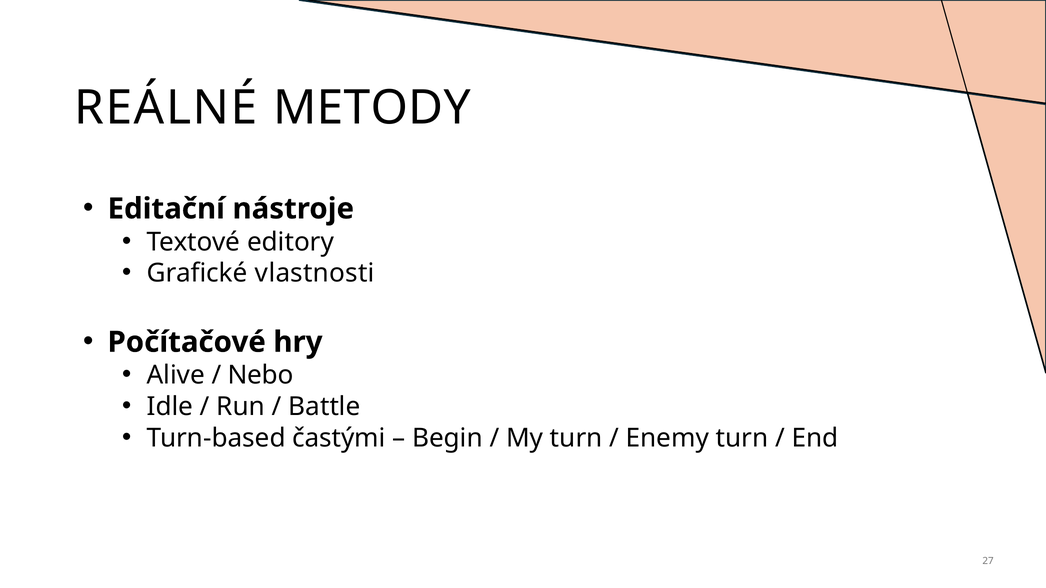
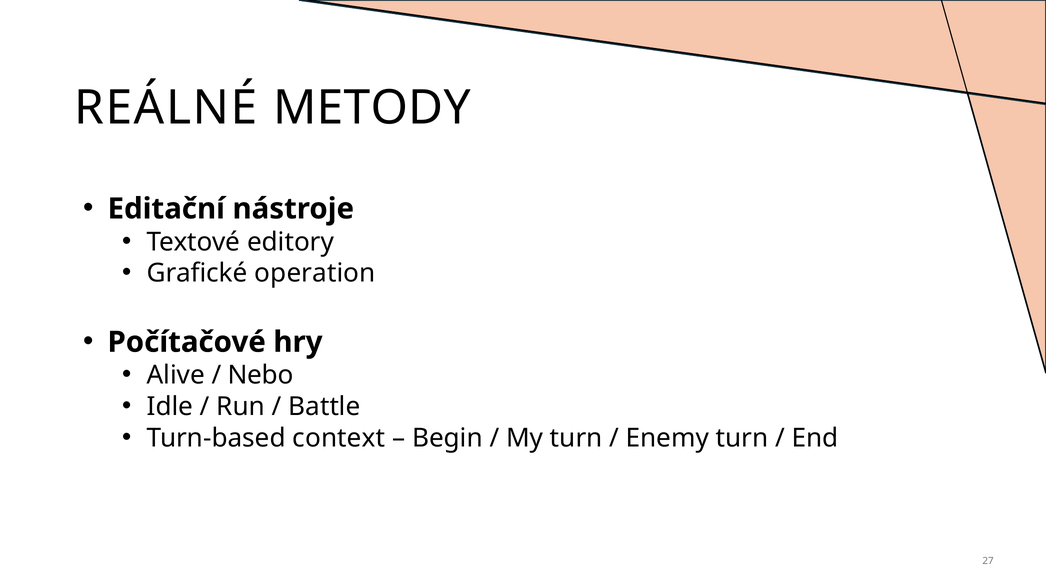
vlastnosti: vlastnosti -> operation (315, 273)
častými: častými -> context (339, 438)
